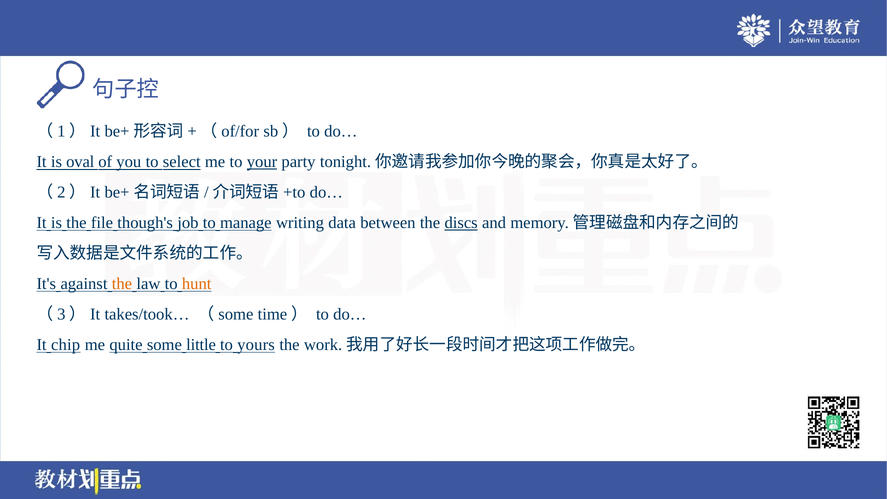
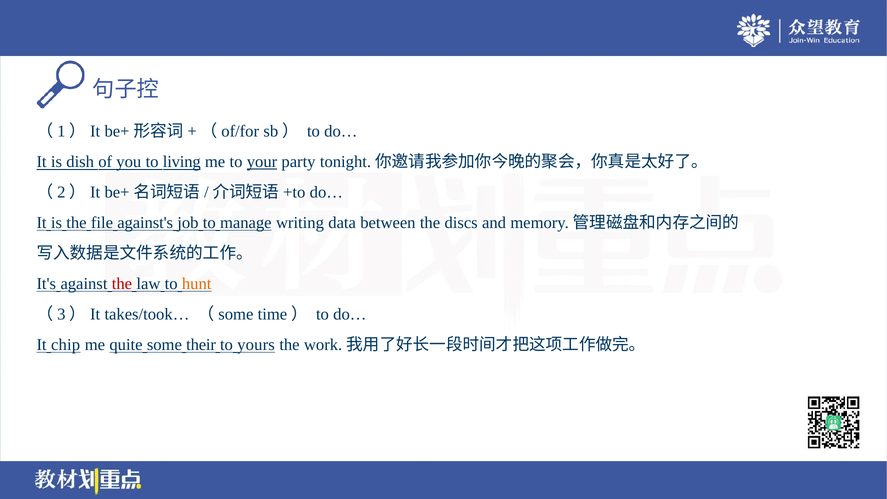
oval: oval -> dish (80, 162)
select: select -> living (182, 162)
though's: though's -> against's (145, 223)
discs underline: present -> none (461, 223)
the colour: orange -> red (122, 284)
little: little -> their (201, 345)
